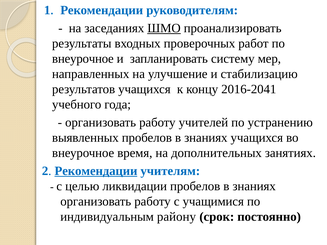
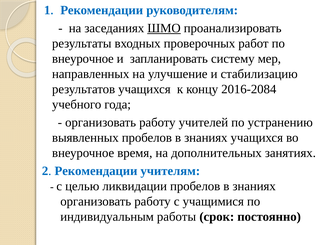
2016-2041: 2016-2041 -> 2016-2084 (249, 89)
Рекомендации underline: present -> none (96, 171)
району: району -> работы (176, 217)
